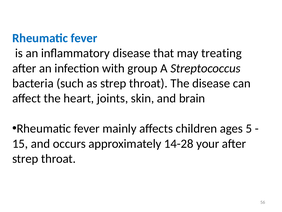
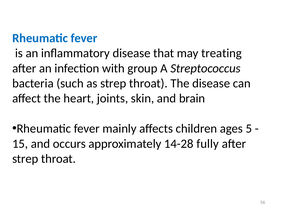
your: your -> fully (208, 143)
